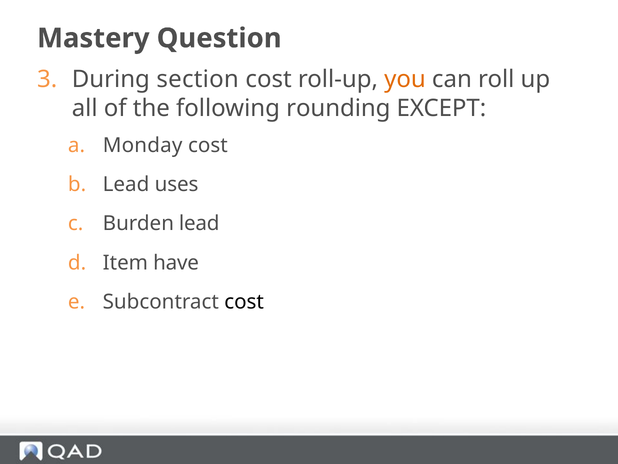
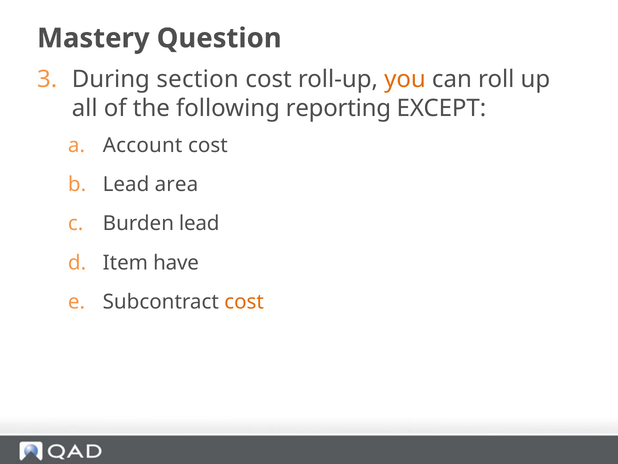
rounding: rounding -> reporting (338, 108)
Monday: Monday -> Account (143, 145)
uses: uses -> area (176, 184)
cost colour: black -> orange (244, 302)
